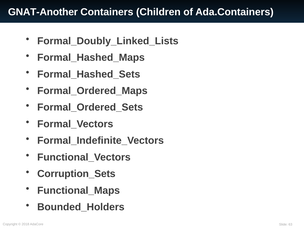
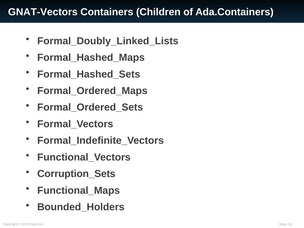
GNAT-Another: GNAT-Another -> GNAT-Vectors (43, 12)
